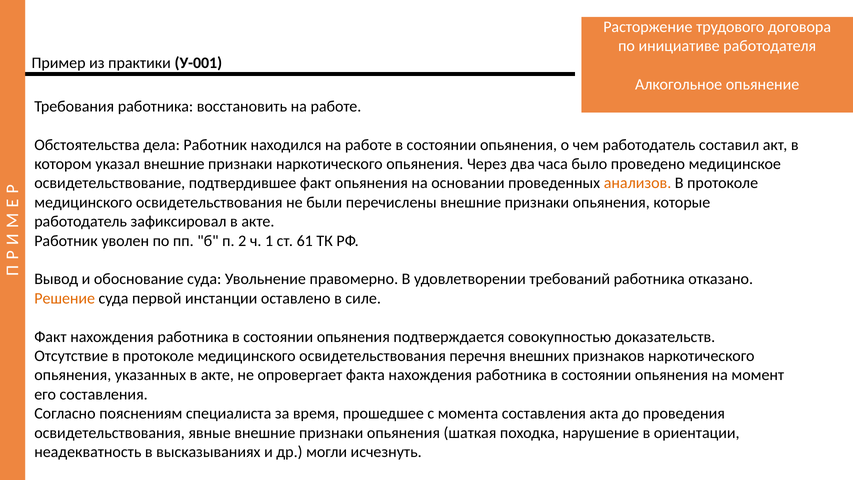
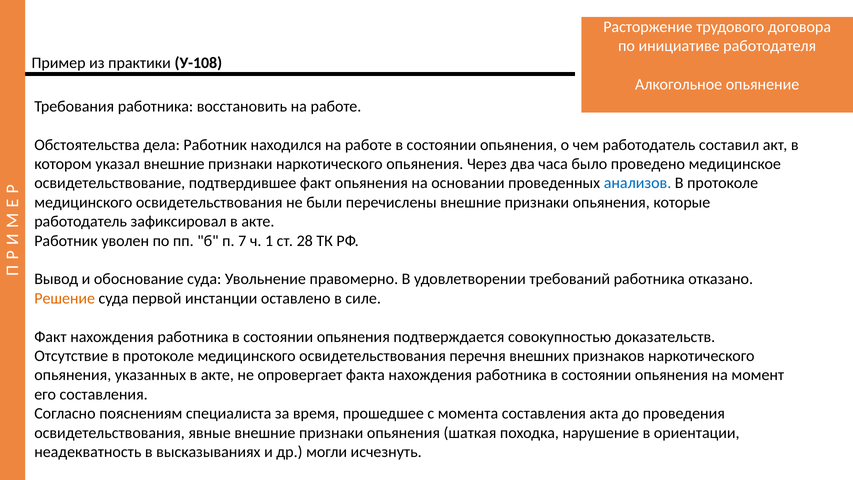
У-001: У-001 -> У-108 (198, 63)
анализов colour: orange -> blue (638, 183)
2: 2 -> 7 (242, 241)
61: 61 -> 28 (305, 241)
